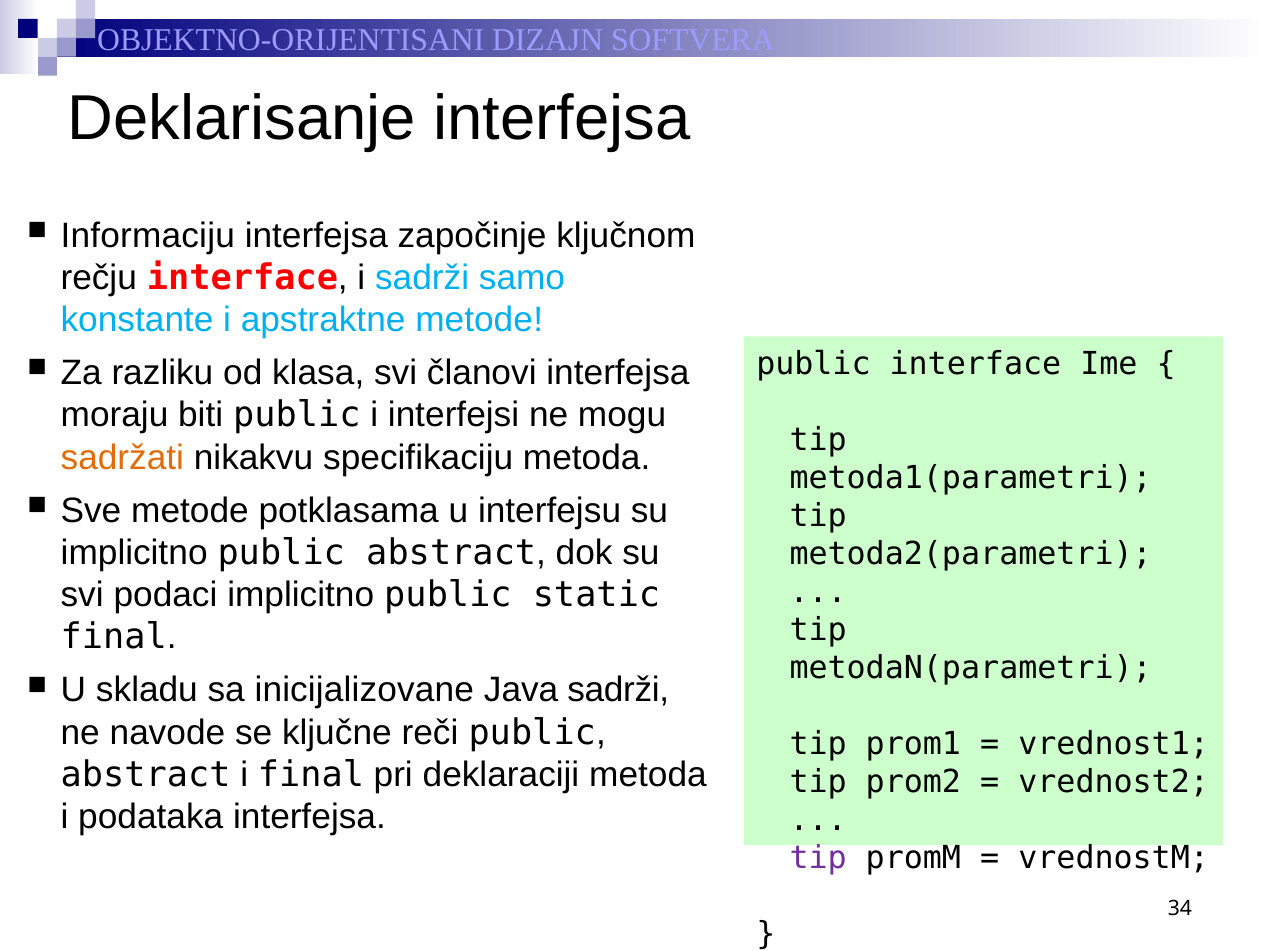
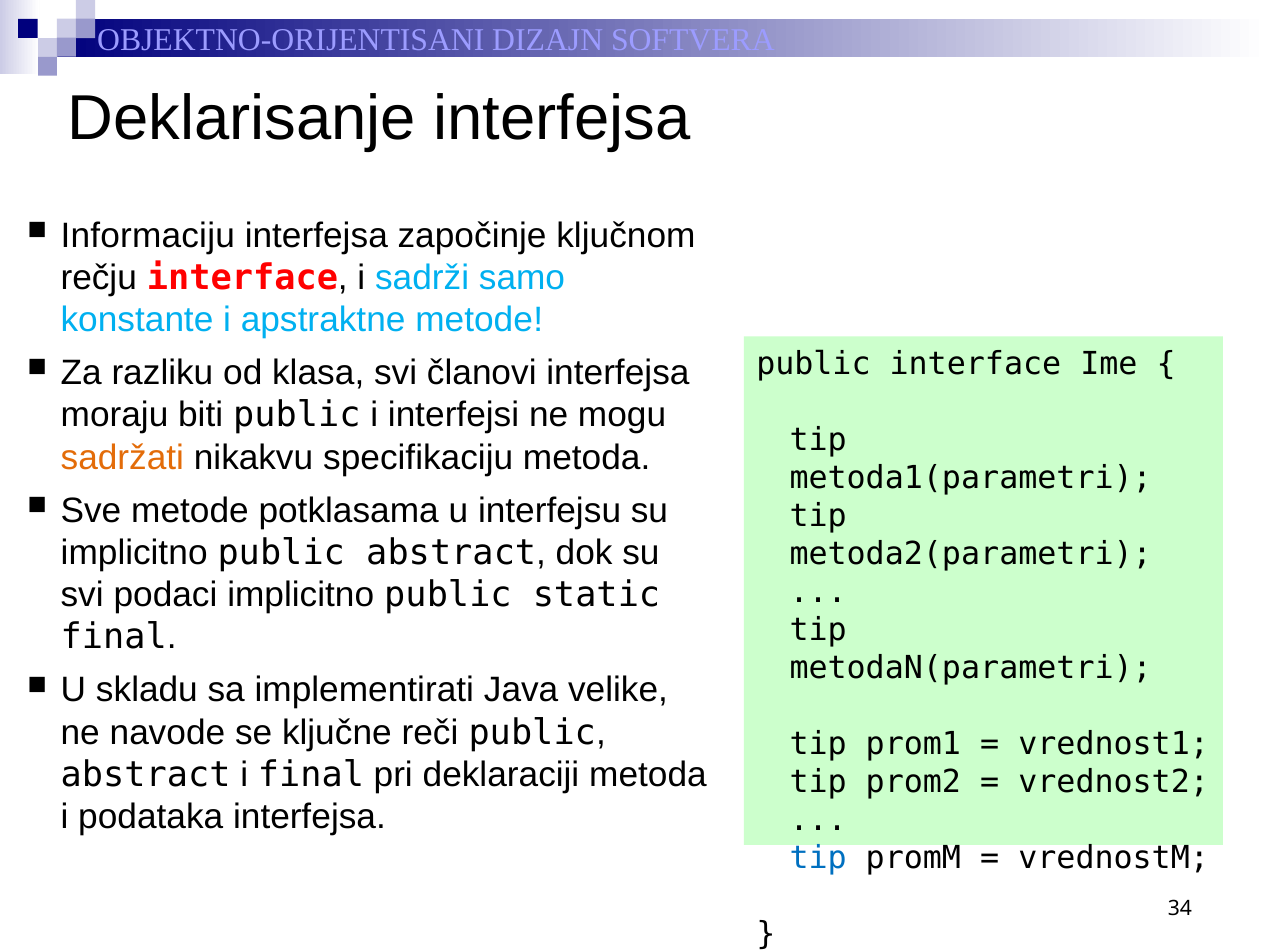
inicijalizovane: inicijalizovane -> implementirati (364, 690)
Java sadrži: sadrži -> velike (618, 690)
tip colour: purple -> blue (818, 858)
